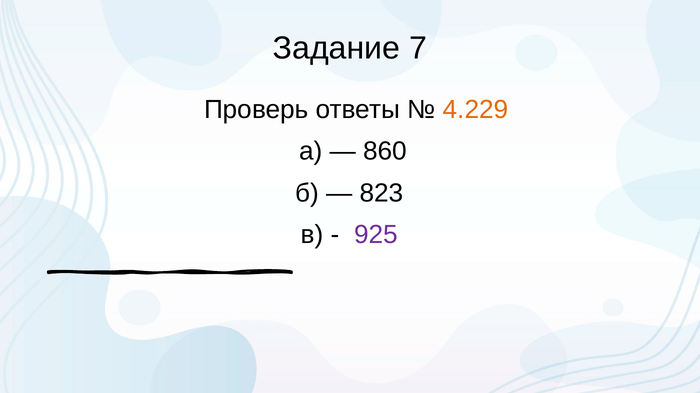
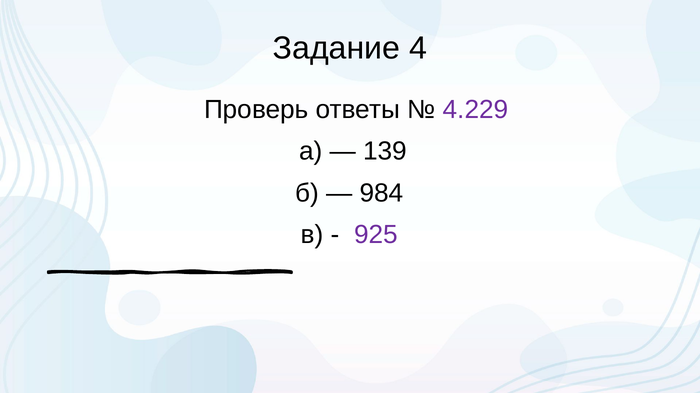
7: 7 -> 4 (418, 48)
4.229 colour: orange -> purple (476, 110)
860: 860 -> 139 (385, 152)
823: 823 -> 984 (382, 193)
